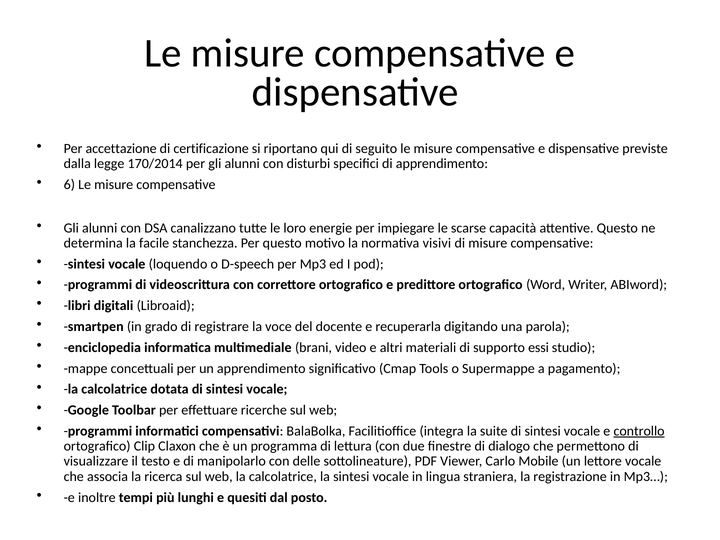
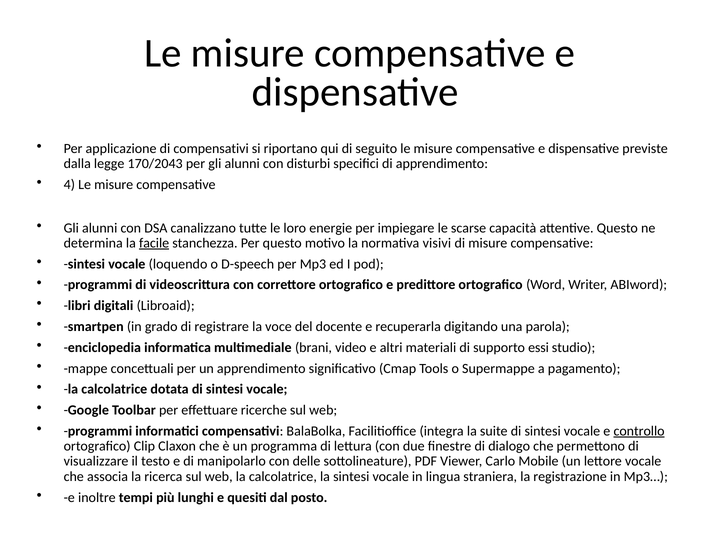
accettazione: accettazione -> applicazione (121, 148)
di certificazione: certificazione -> compensativi (211, 148)
170/2014: 170/2014 -> 170/2043 (155, 164)
6: 6 -> 4 (69, 184)
facile underline: none -> present (154, 243)
